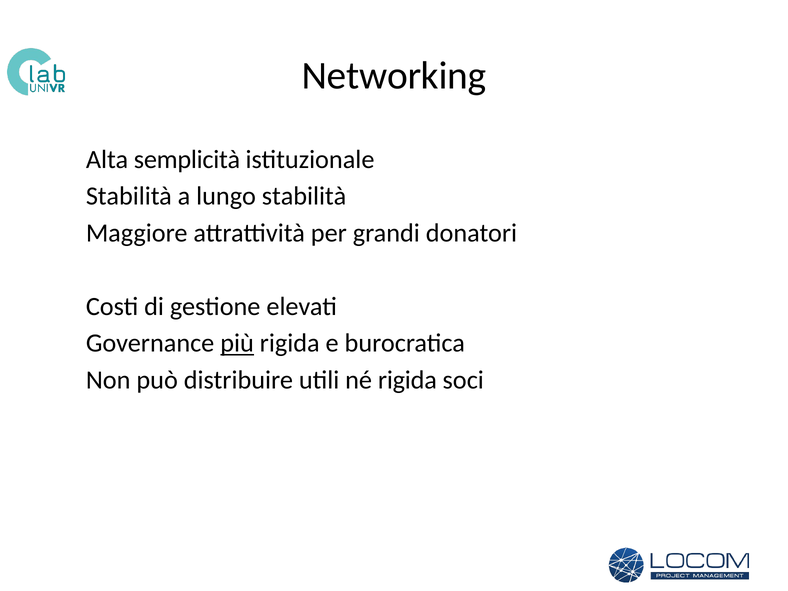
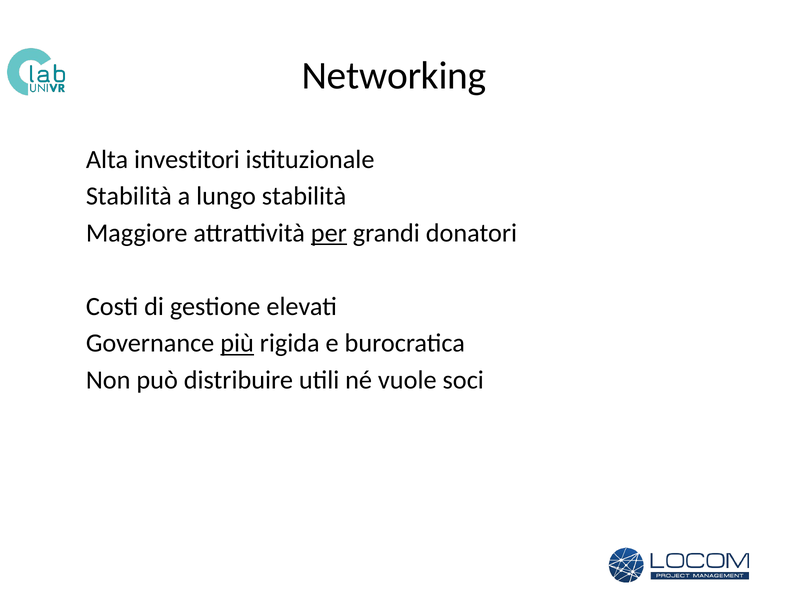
semplicità: semplicità -> investitori (187, 159)
per underline: none -> present (329, 233)
né rigida: rigida -> vuole (407, 380)
